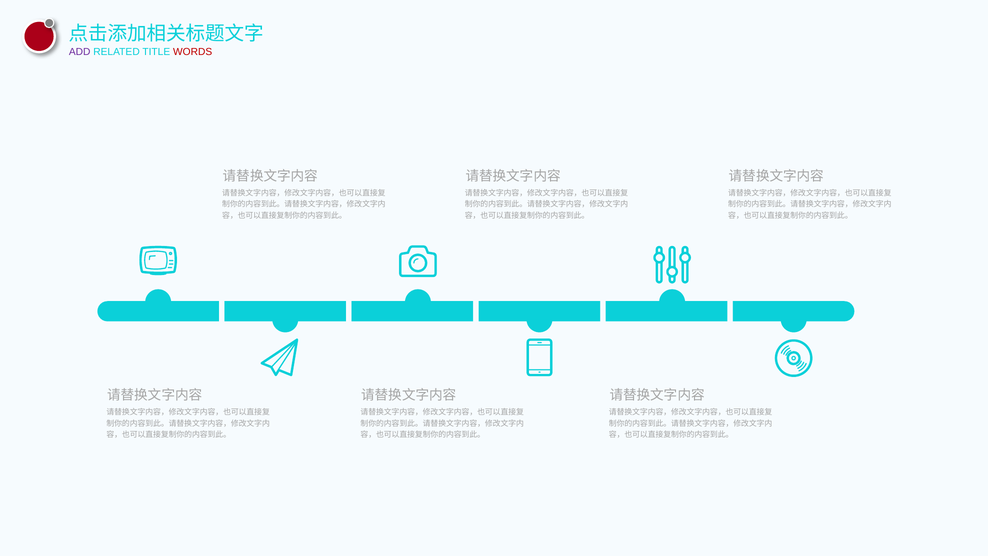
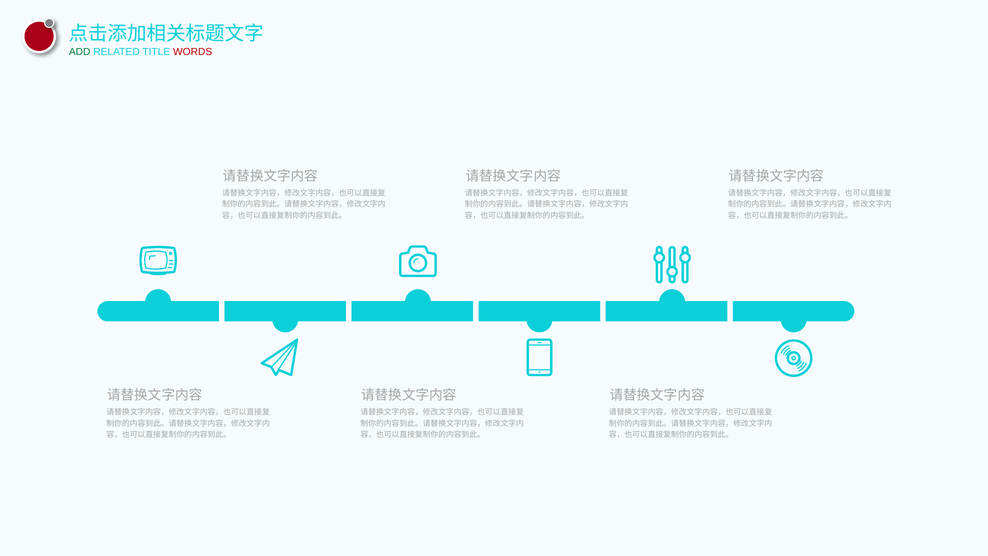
ADD colour: purple -> green (80, 52)
